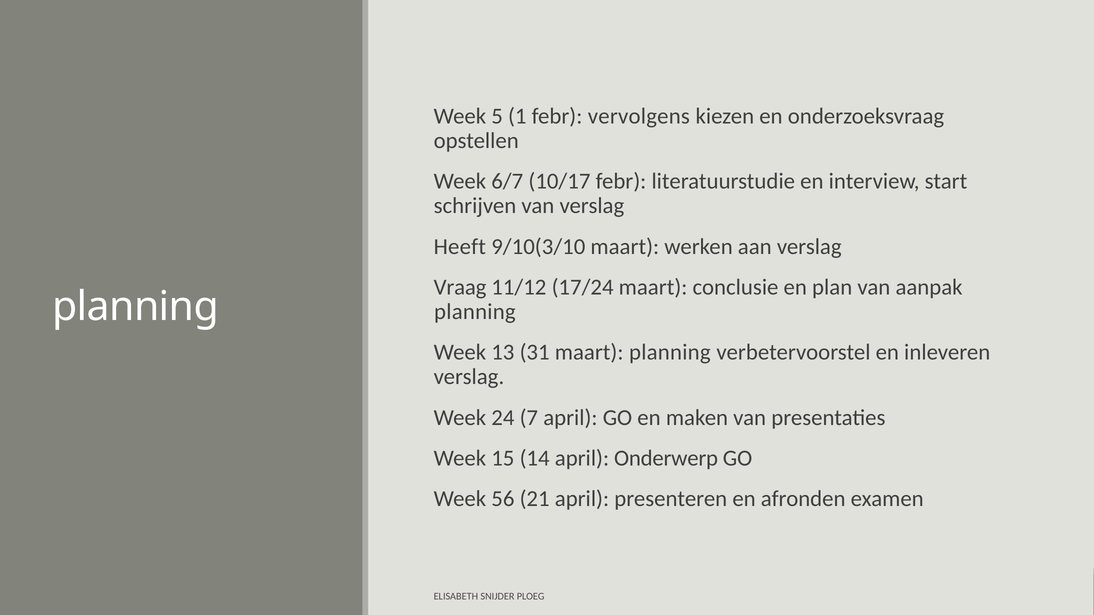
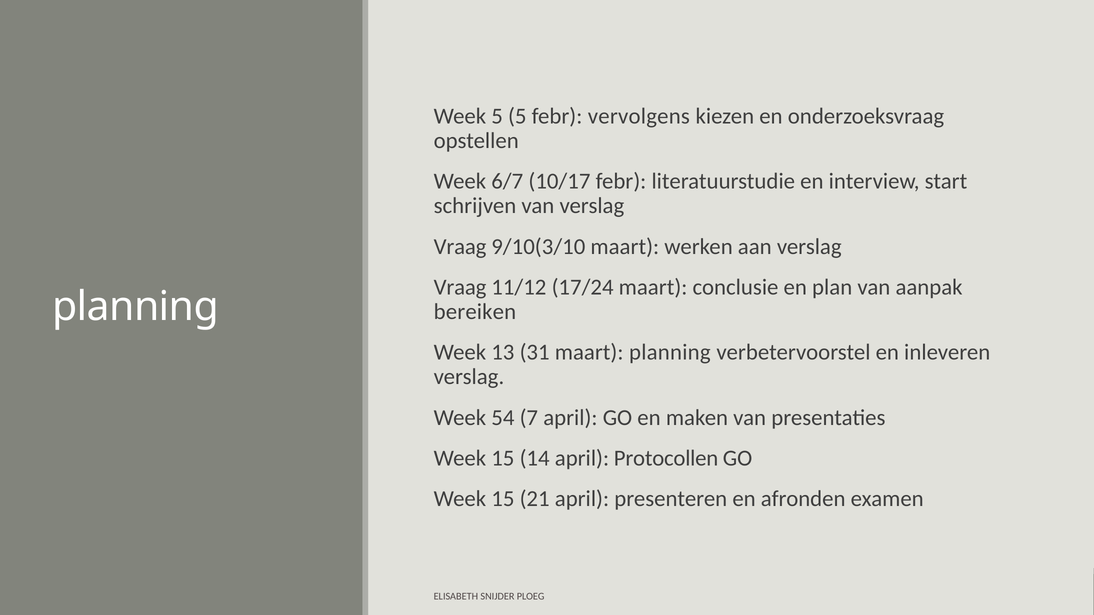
5 1: 1 -> 5 (517, 116)
Heeft: Heeft -> Vraag (460, 247)
planning: planning -> bereiken (475, 312)
24: 24 -> 54 (503, 418)
Onderwerp: Onderwerp -> Protocollen (666, 458)
56: 56 -> 15 (503, 499)
